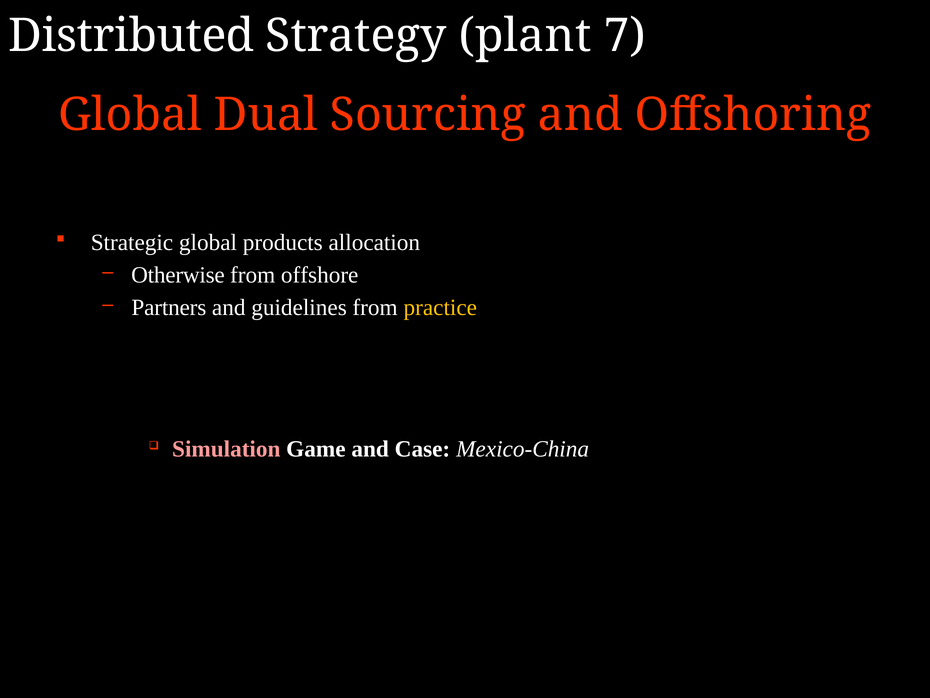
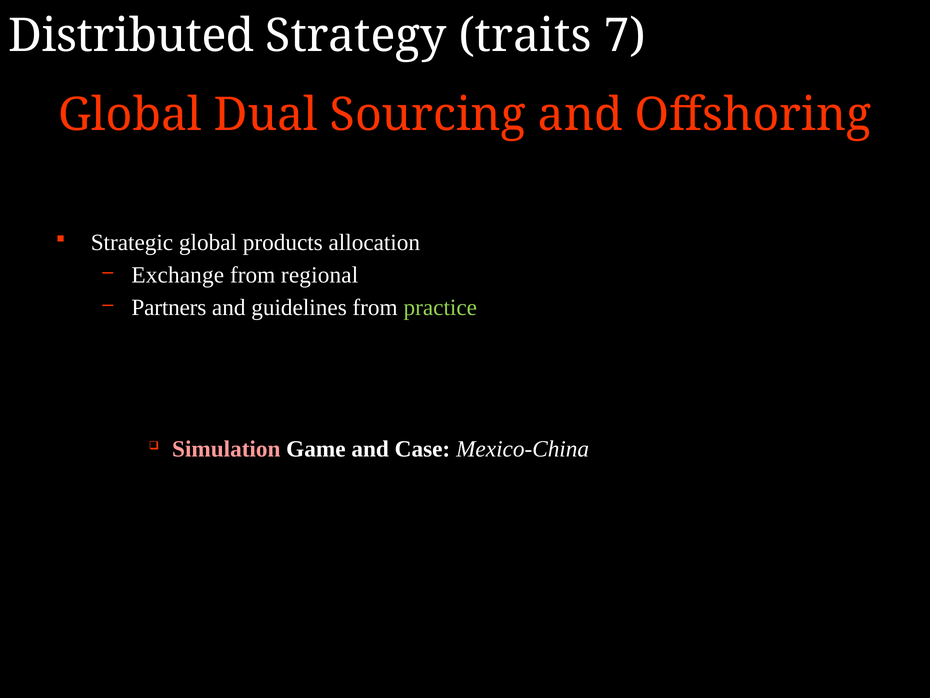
plant: plant -> traits (525, 36)
Otherwise: Otherwise -> Exchange (178, 275)
offshore: offshore -> regional (320, 275)
practice colour: yellow -> light green (440, 308)
